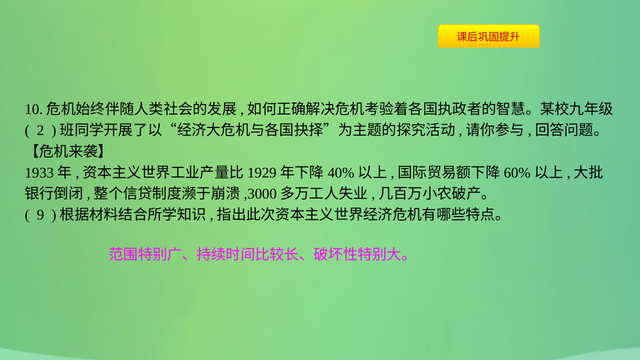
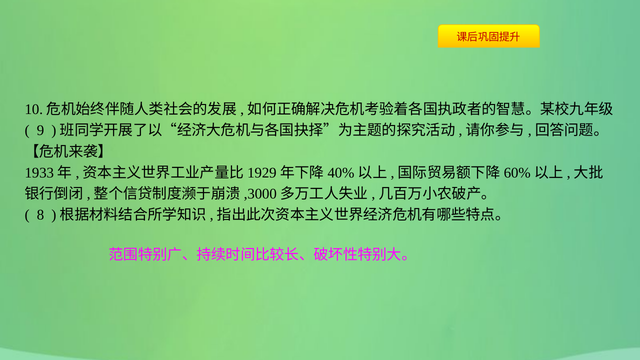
2: 2 -> 9 (40, 131)
9: 9 -> 8 (40, 215)
